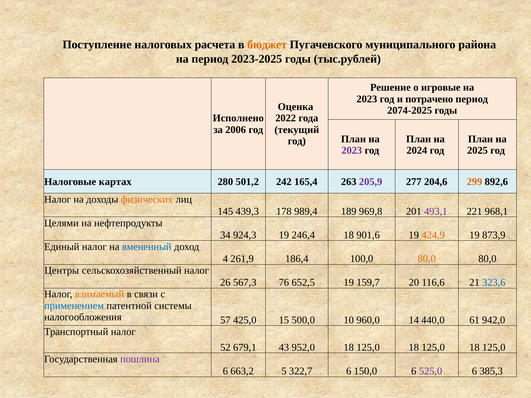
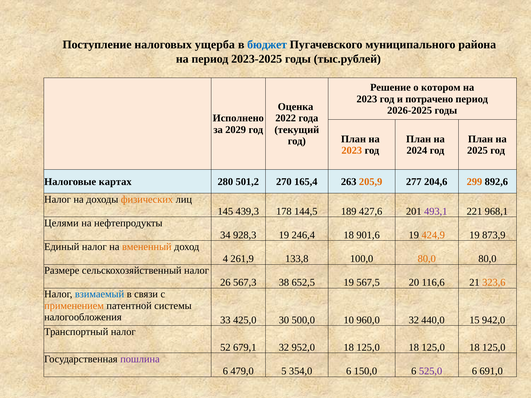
расчета: расчета -> ущерба (215, 45)
бюджет colour: orange -> blue (267, 45)
игровые: игровые -> котором (441, 88)
2074-2025: 2074-2025 -> 2026-2025 (410, 110)
2006: 2006 -> 2029 (236, 130)
2023 colour: purple -> orange (352, 151)
242: 242 -> 270 (284, 182)
205,9 colour: purple -> orange (371, 182)
989,4: 989,4 -> 144,5 (306, 211)
969,8: 969,8 -> 427,6 (371, 211)
924,3: 924,3 -> 928,3 (245, 235)
вмененный colour: blue -> orange (147, 247)
186,4: 186,4 -> 133,8 (297, 259)
Центры: Центры -> Размере (62, 271)
76: 76 -> 38 (284, 283)
159,7: 159,7 -> 567,5 (368, 283)
323,6 colour: blue -> orange (494, 283)
взимаемый colour: orange -> blue (100, 294)
применением colour: blue -> orange (74, 306)
57: 57 -> 33 (225, 320)
15: 15 -> 30 (284, 320)
960,0 14: 14 -> 32 (414, 320)
61: 61 -> 15 (474, 320)
679,1 43: 43 -> 32 (284, 348)
663,2: 663,2 -> 479,0 (242, 371)
322,7: 322,7 -> 354,0 (301, 371)
385,3: 385,3 -> 691,0 (491, 371)
